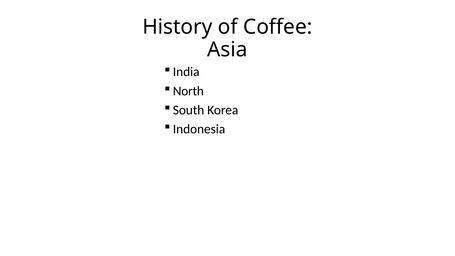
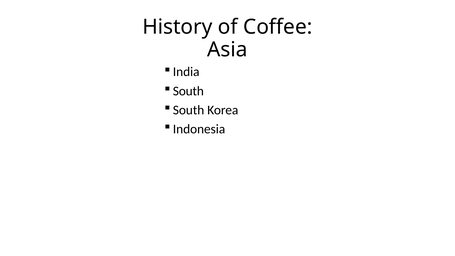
North: North -> South (188, 91)
